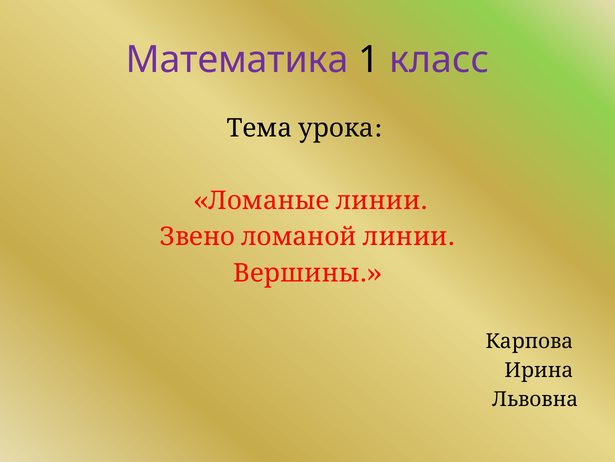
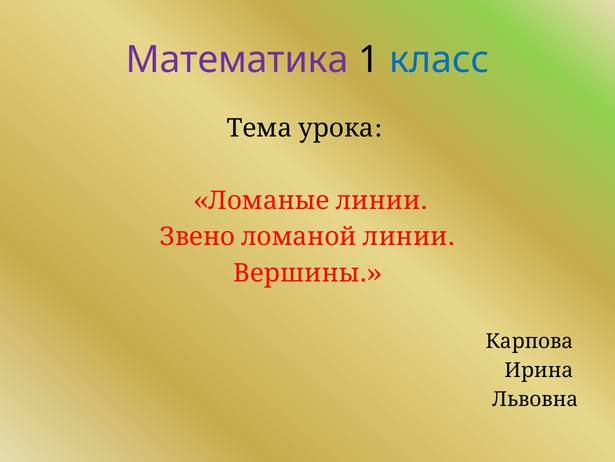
класс colour: purple -> blue (439, 60)
